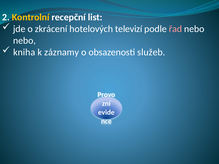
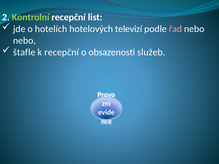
Kontrolní colour: yellow -> light green (31, 17)
zkrácení: zkrácení -> hotelích (51, 29)
kniha: kniha -> štafle (24, 52)
k záznamy: záznamy -> recepční (62, 52)
